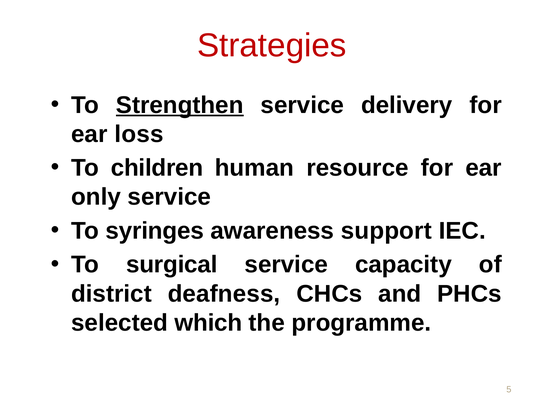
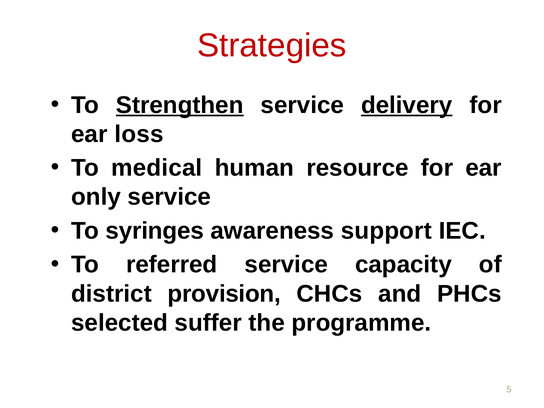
delivery underline: none -> present (407, 105)
children: children -> medical (157, 168)
surgical: surgical -> referred (172, 265)
deafness: deafness -> provision (224, 294)
which: which -> suffer (208, 323)
